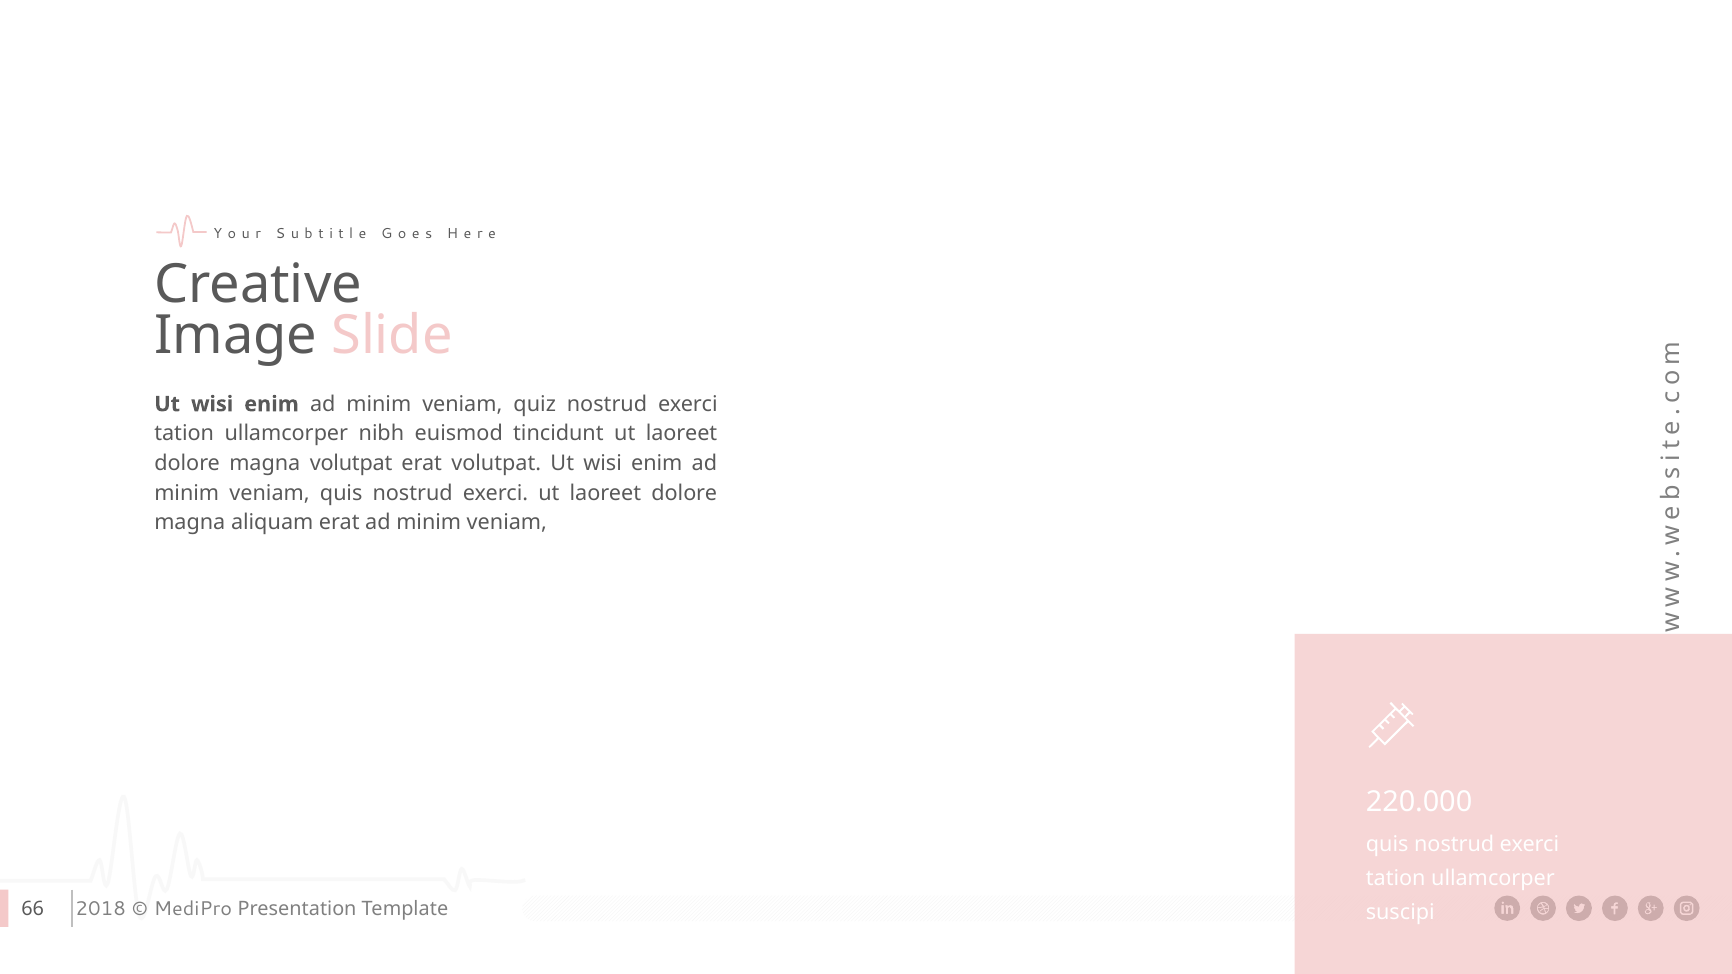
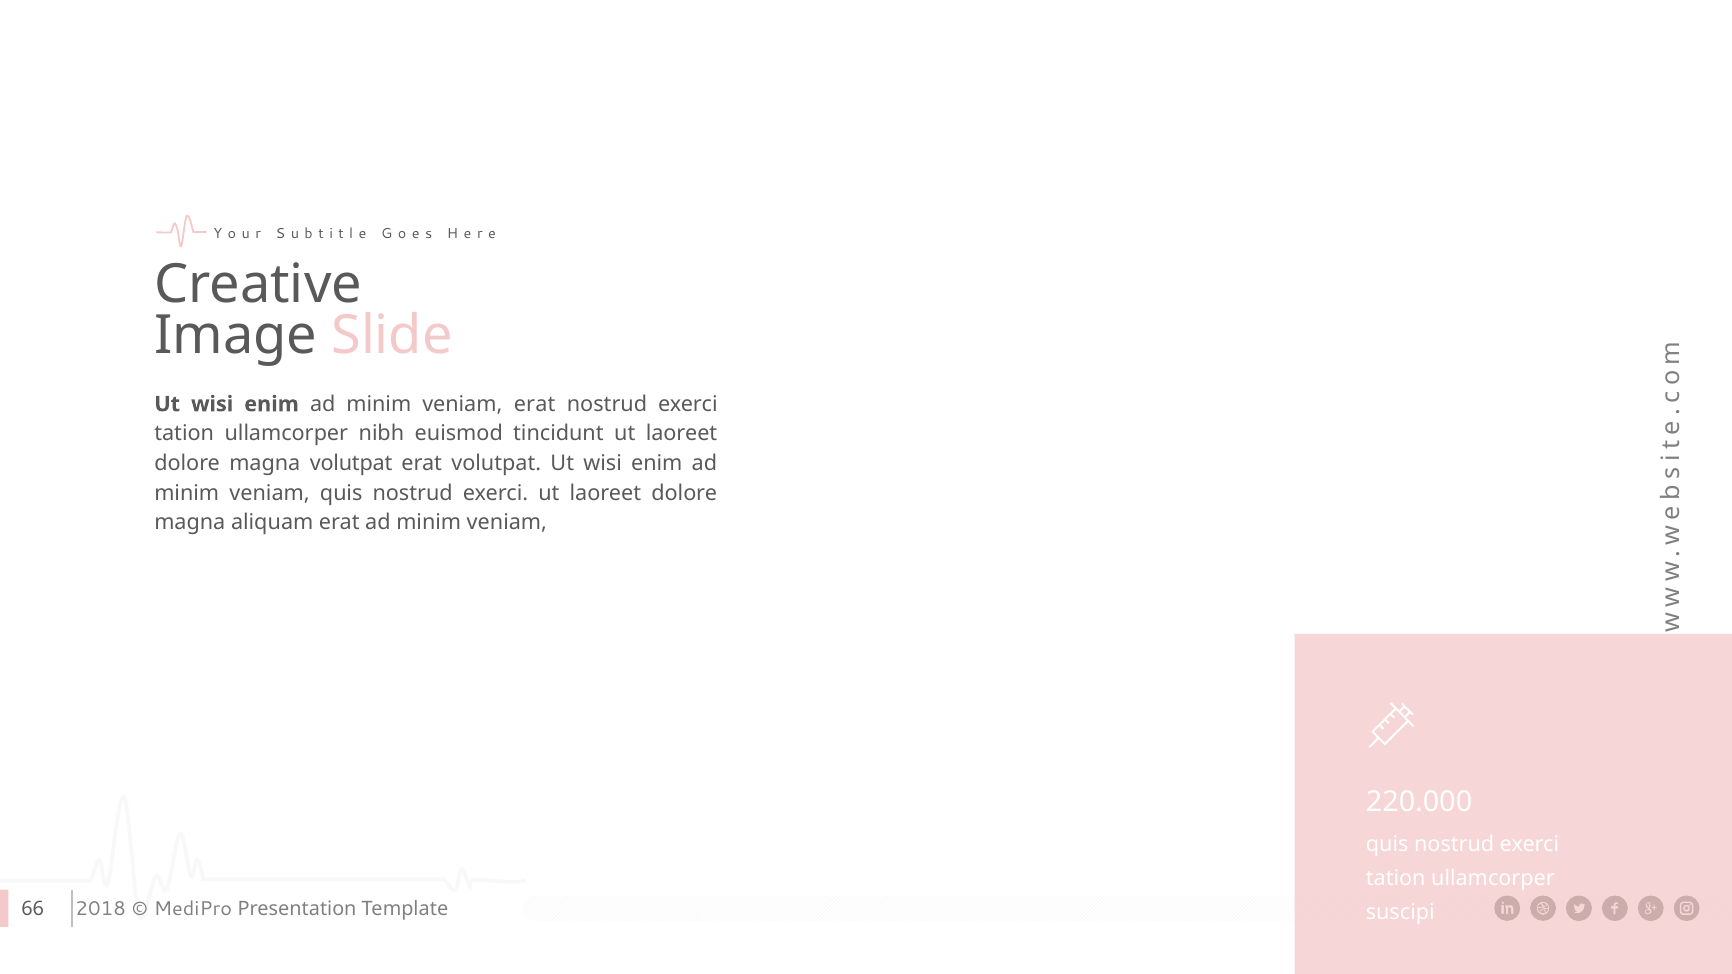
veniam quiz: quiz -> erat (535, 404)
